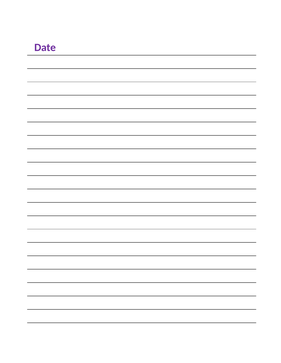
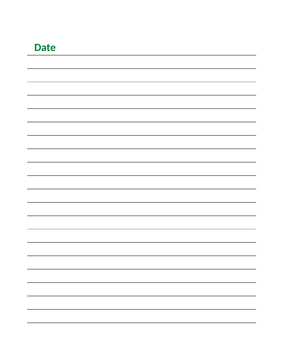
Date colour: purple -> green (45, 48)
